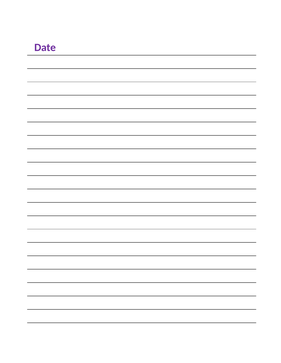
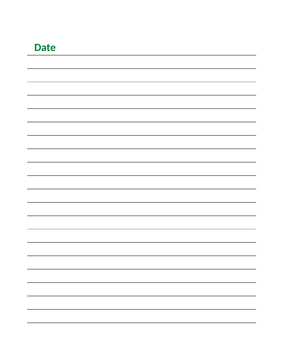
Date colour: purple -> green (45, 48)
